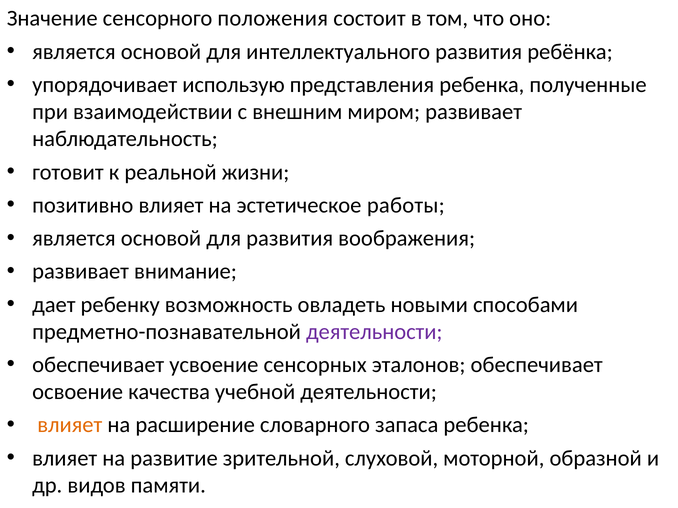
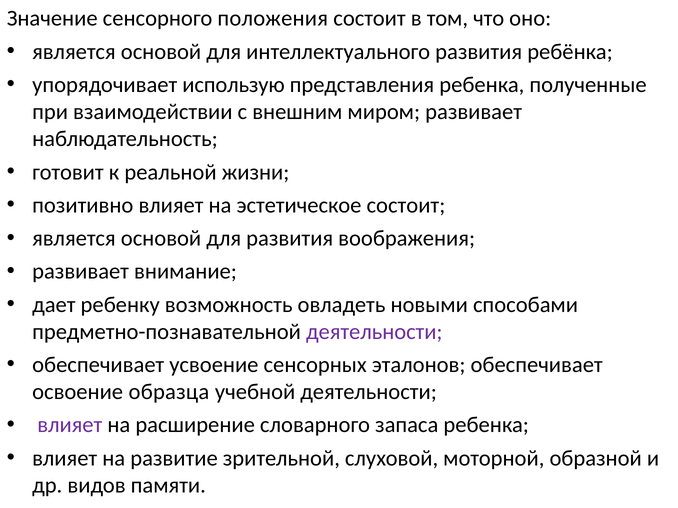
эстетическое работы: работы -> состоит (406, 205)
качества: качества -> образца (169, 392)
влияет colour: orange -> purple (70, 425)
